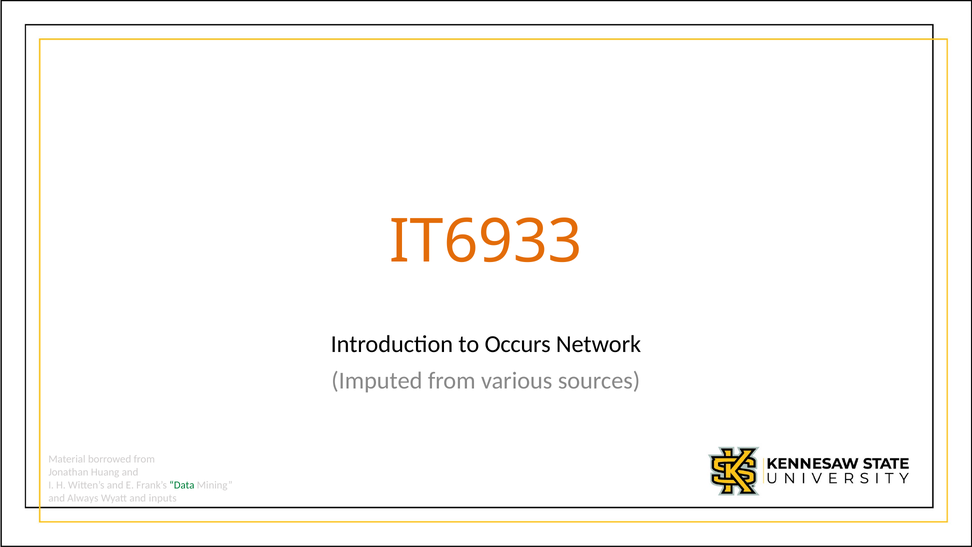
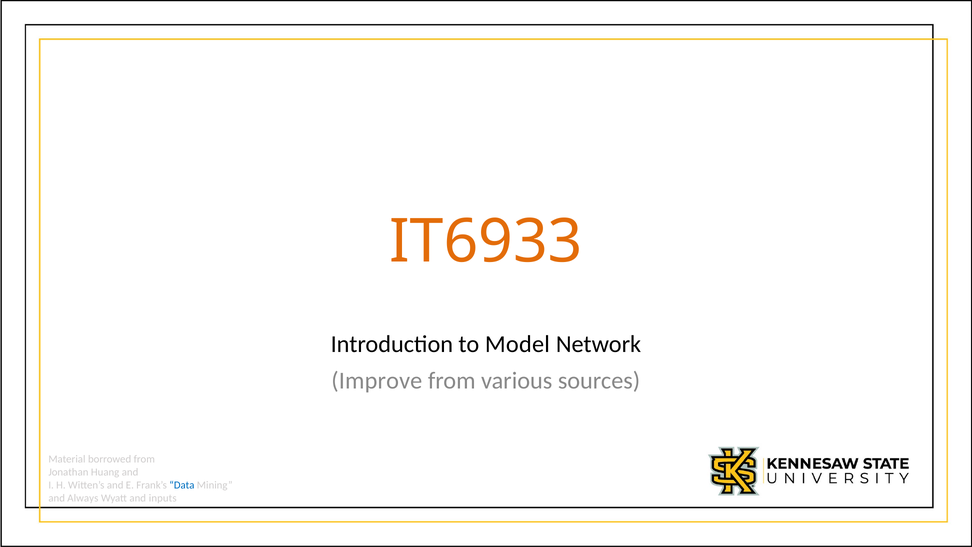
Occurs: Occurs -> Model (517, 344)
Imputed: Imputed -> Improve (377, 381)
Data colour: green -> blue (182, 485)
